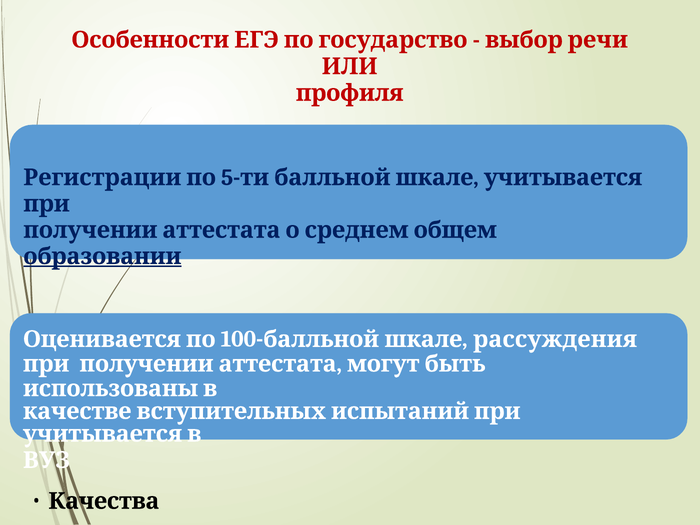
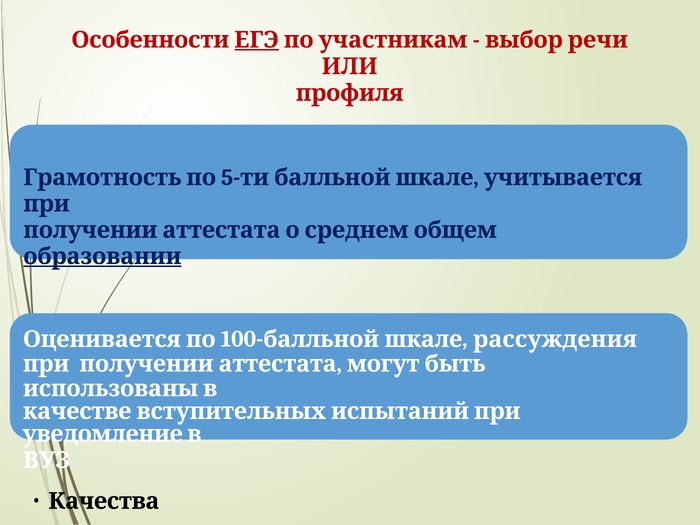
ЕГЭ underline: none -> present (257, 40)
государство: государство -> участникам (393, 40)
Регистрации: Регистрации -> Грамотность (102, 177)
учитывается: учитывается -> уведомление (103, 434)
